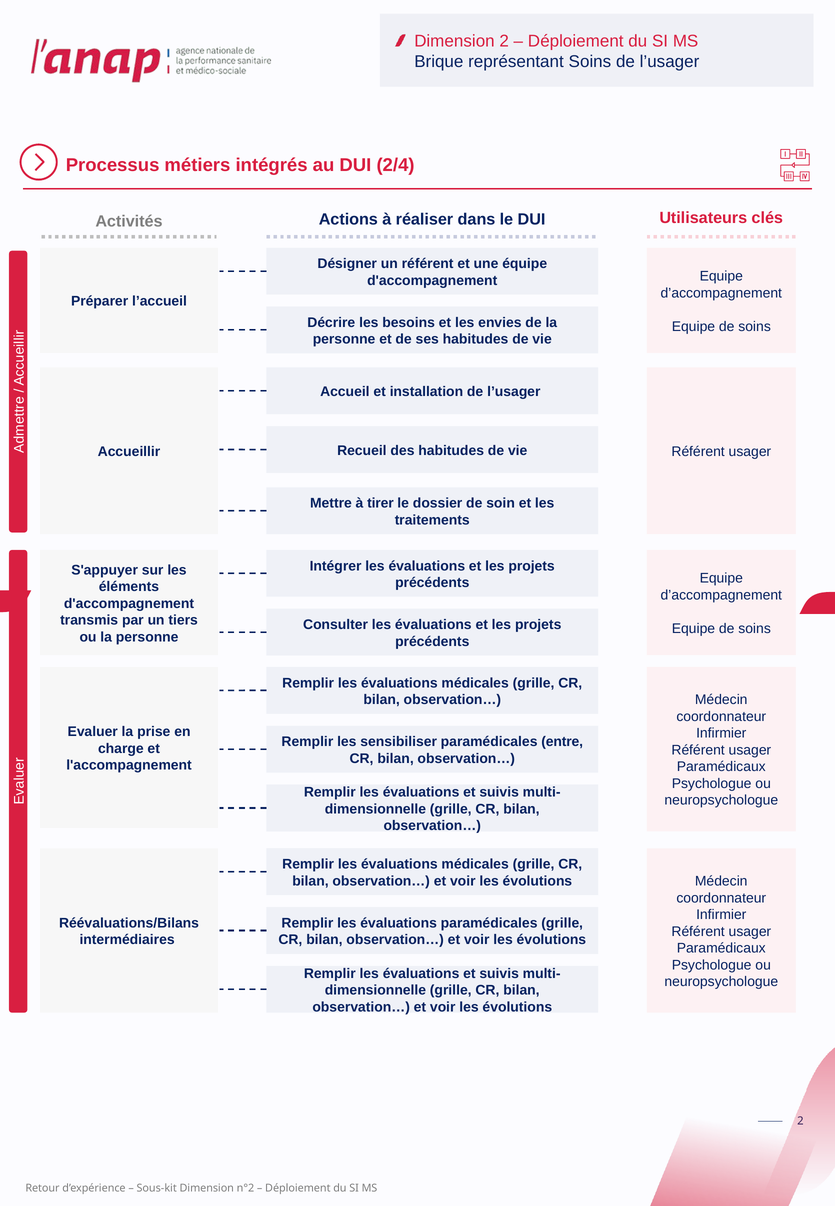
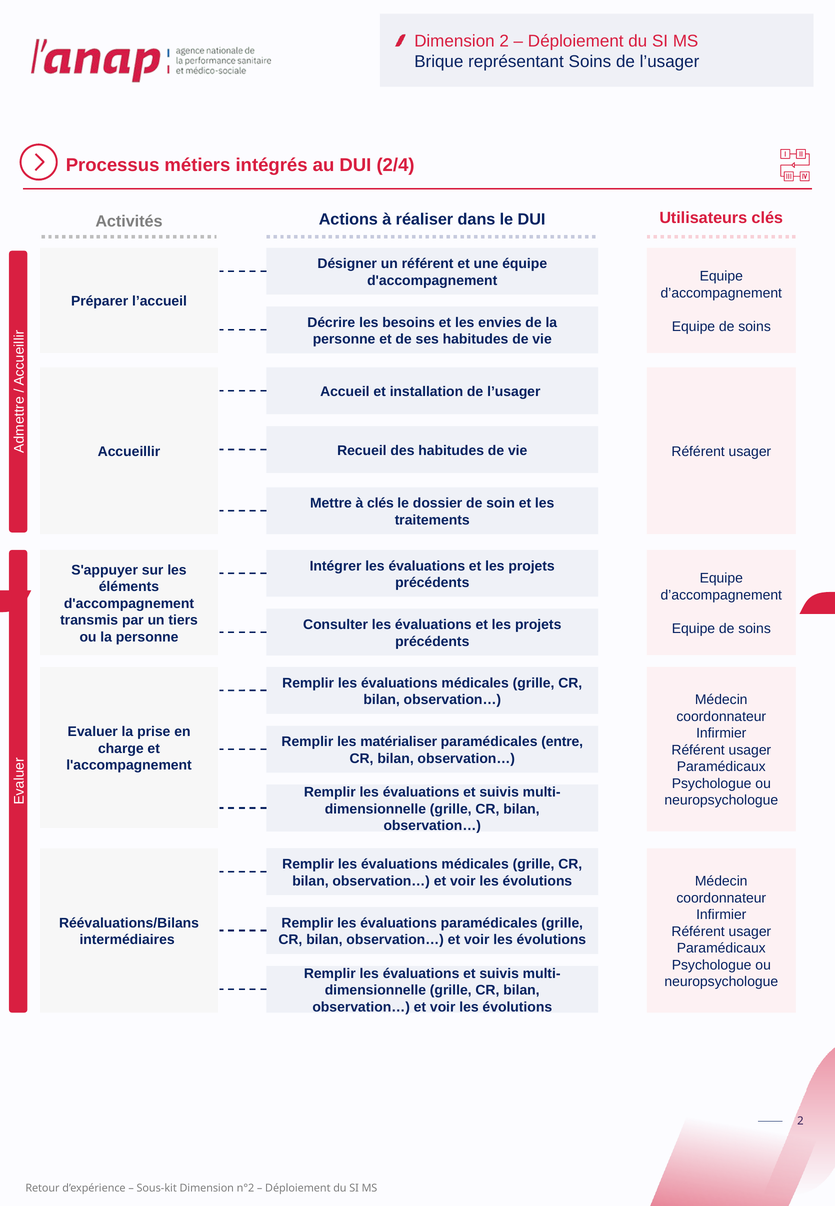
à tirer: tirer -> clés (380, 503)
sensibiliser: sensibiliser -> matérialiser (399, 742)
